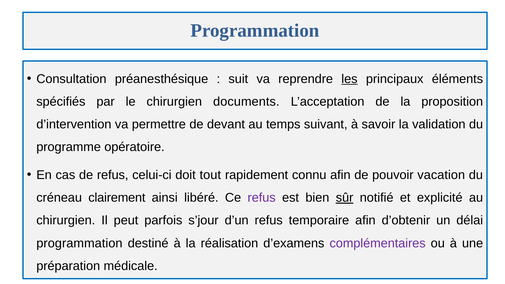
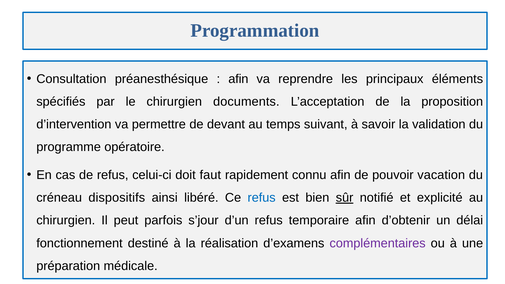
suit: suit -> afin (238, 79)
les underline: present -> none (349, 79)
tout: tout -> faut (210, 175)
clairement: clairement -> dispositifs (117, 198)
refus colour: purple -> blue (262, 198)
programmation: programmation -> fonctionnement (79, 243)
